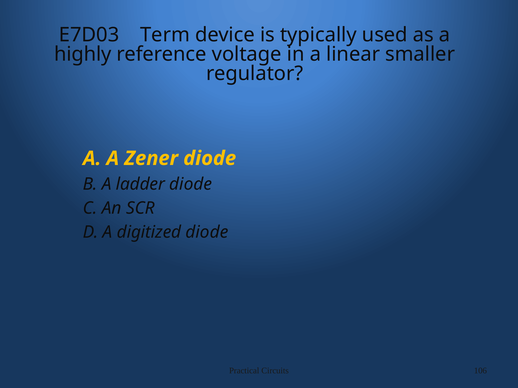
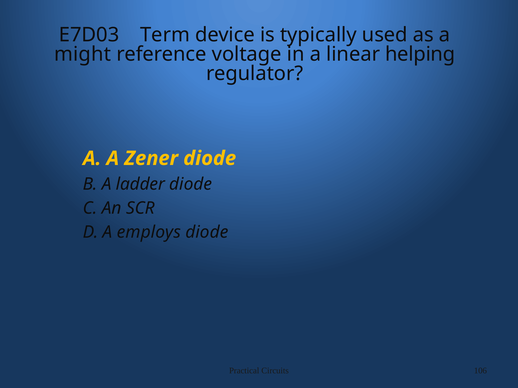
highly: highly -> might (83, 54)
smaller: smaller -> helping (420, 54)
digitized: digitized -> employs (149, 233)
